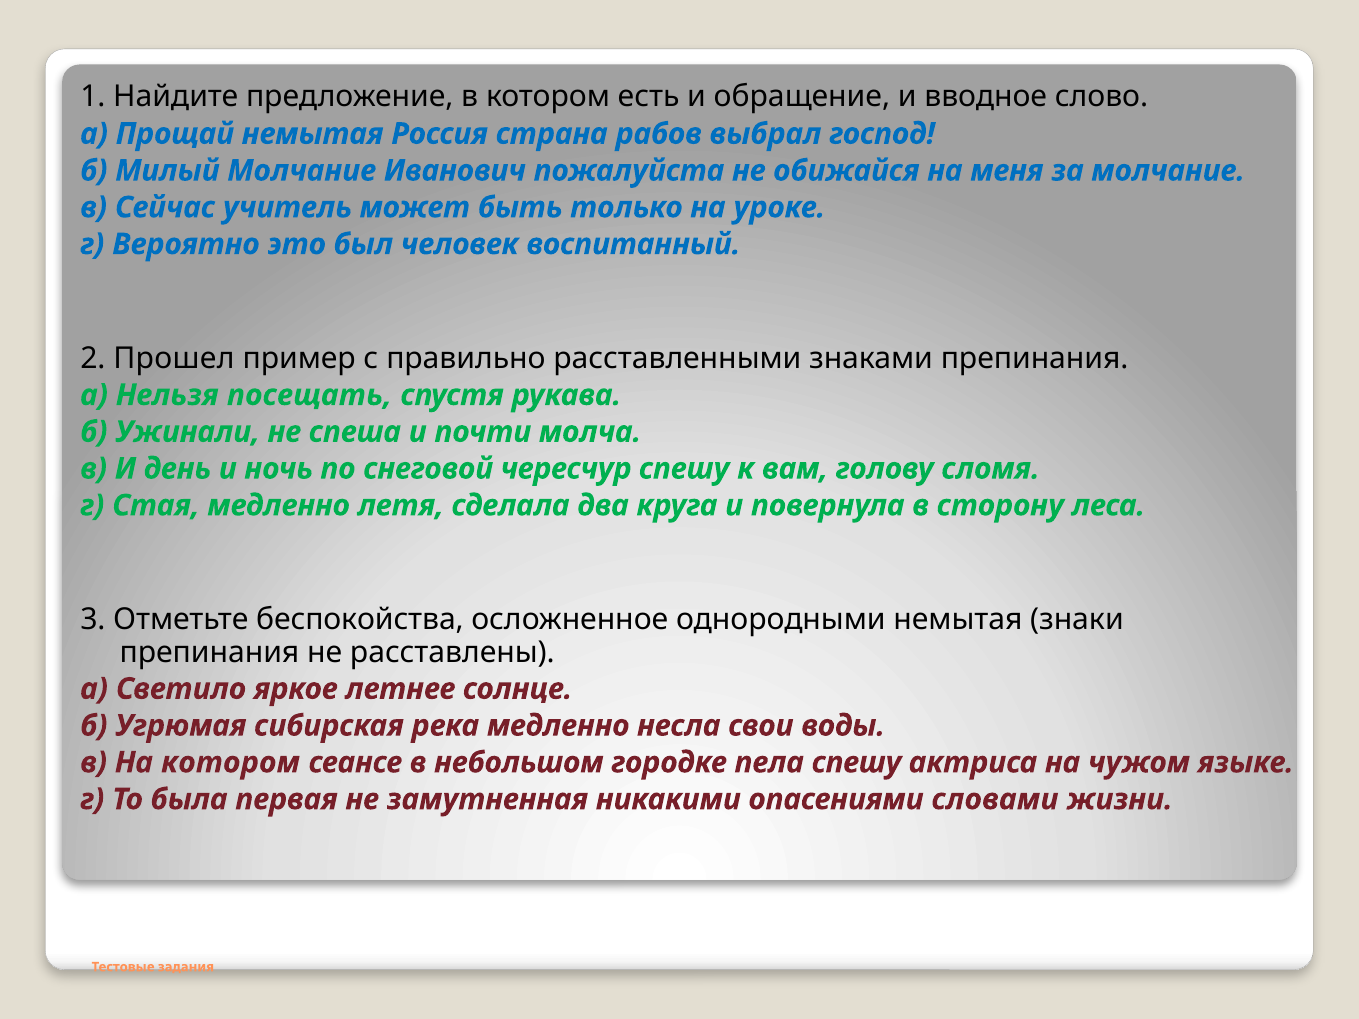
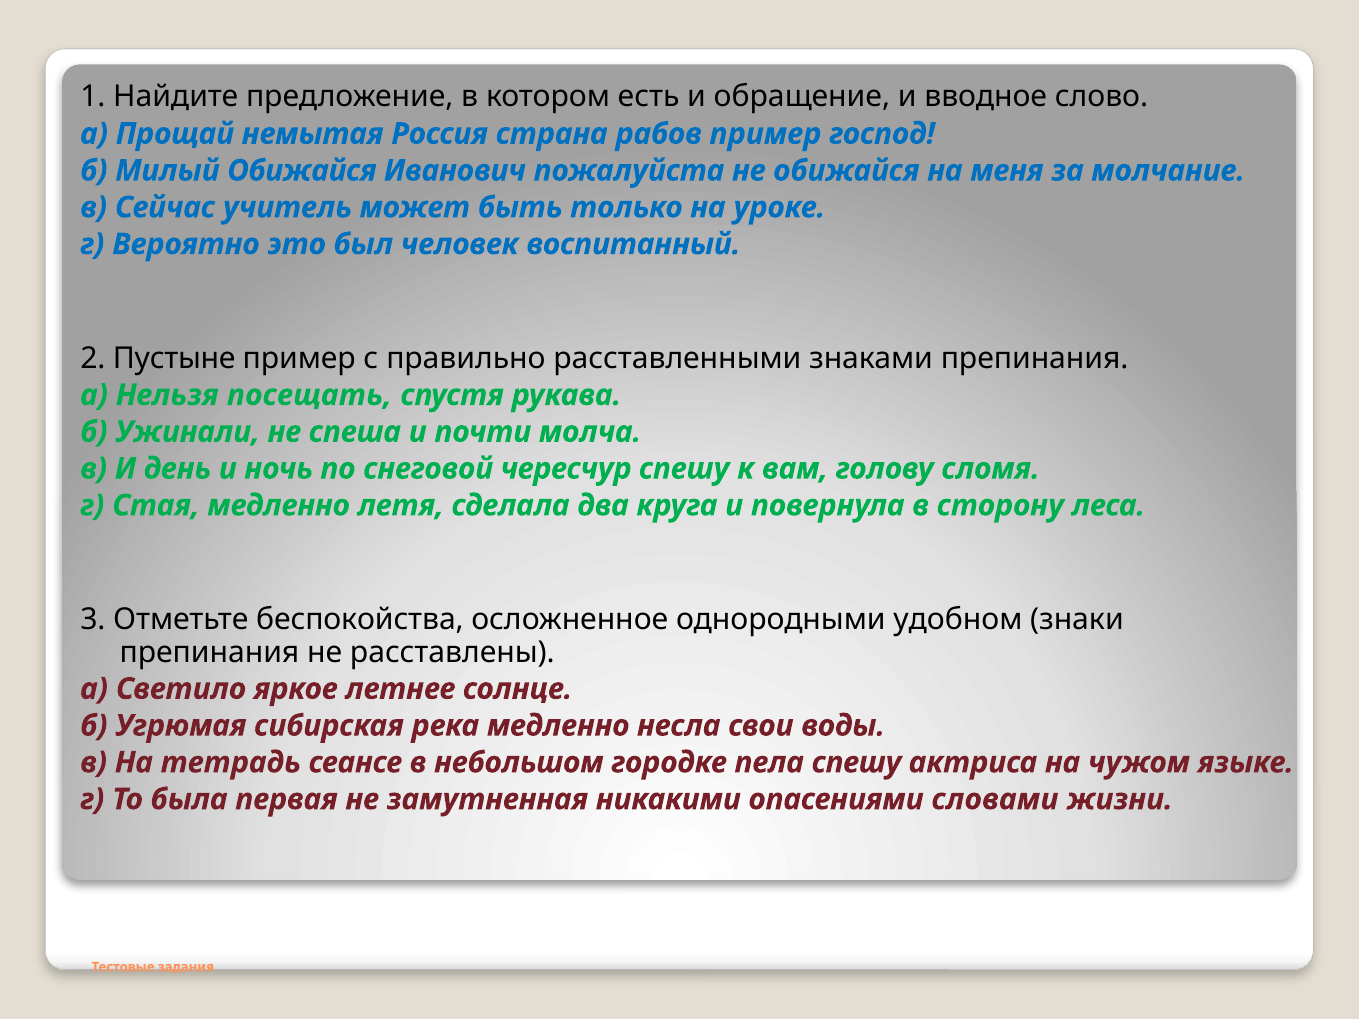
рабов выбрал: выбрал -> пример (765, 134)
Милый Молчание: Молчание -> Обижайся (302, 171)
Прошел: Прошел -> Пустыне (174, 358)
однородными немытая: немытая -> удобном (958, 620)
На котором: котором -> тетрадь (231, 763)
